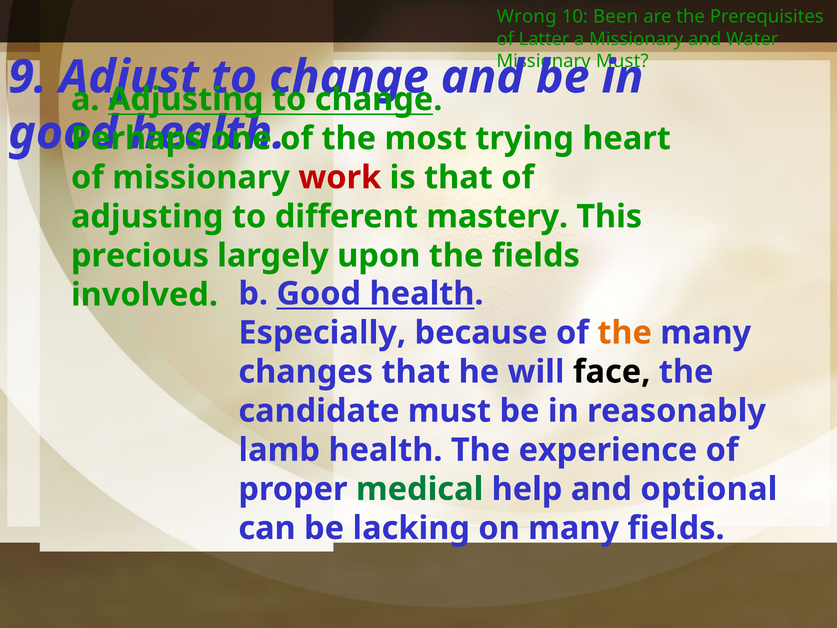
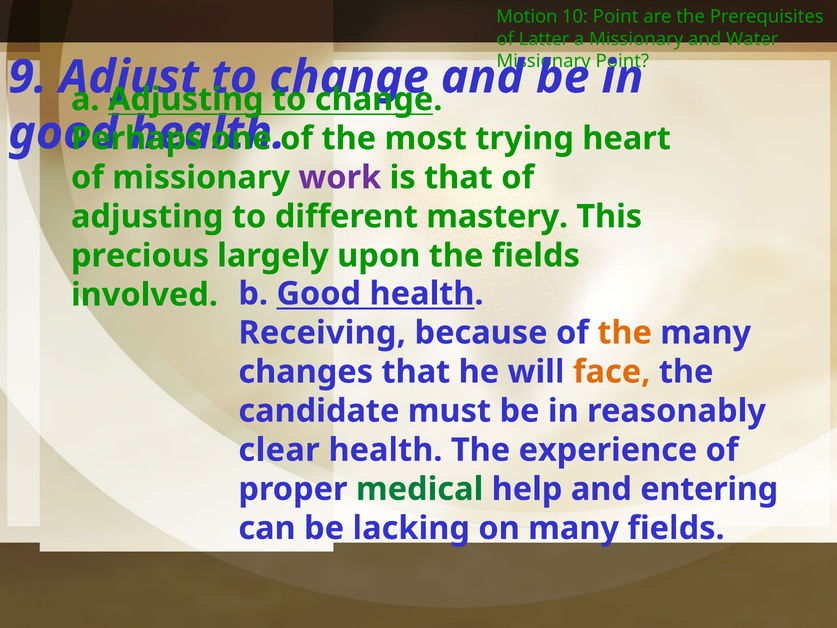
Wrong: Wrong -> Motion (527, 17)
10 Been: Been -> Point (616, 17)
Missionary Must: Must -> Point (622, 61)
work colour: red -> purple (340, 177)
Especially: Especially -> Receiving (322, 333)
face colour: black -> orange (612, 372)
lamb: lamb -> clear (279, 450)
optional: optional -> entering (709, 489)
